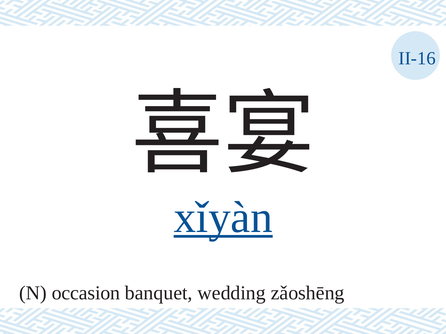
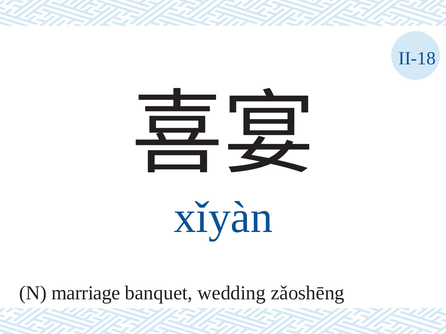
II-16: II-16 -> II-18 (417, 58)
xǐyàn underline: present -> none (223, 218)
occasion: occasion -> marriage (86, 293)
